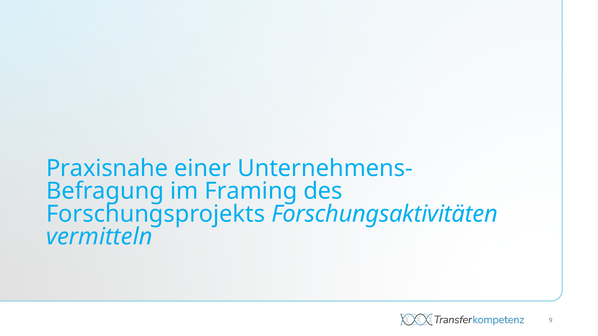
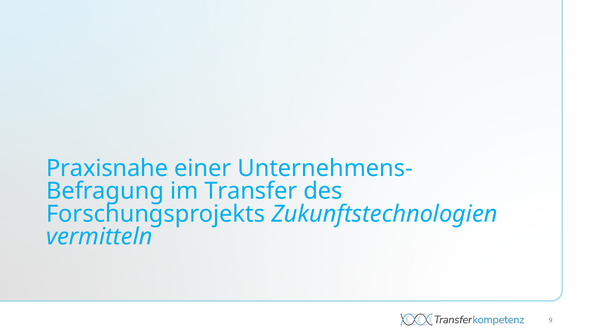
Framing: Framing -> Transfer (251, 191)
Forschungsaktivitäten: Forschungsaktivitäten -> Zukunftstechnologien (384, 214)
